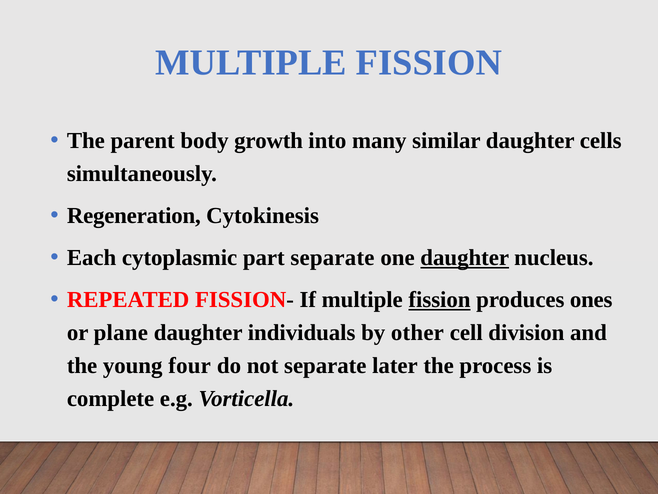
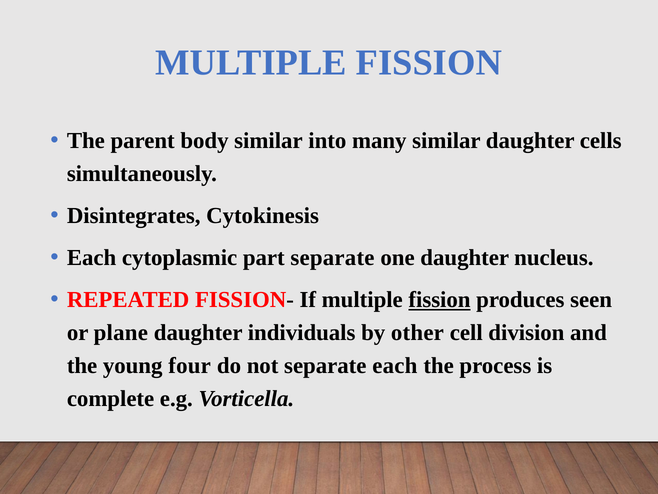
body growth: growth -> similar (268, 141)
Regeneration: Regeneration -> Disintegrates (134, 216)
daughter underline: present -> none (465, 258)
ones: ones -> seen (591, 300)
separate later: later -> each (395, 365)
